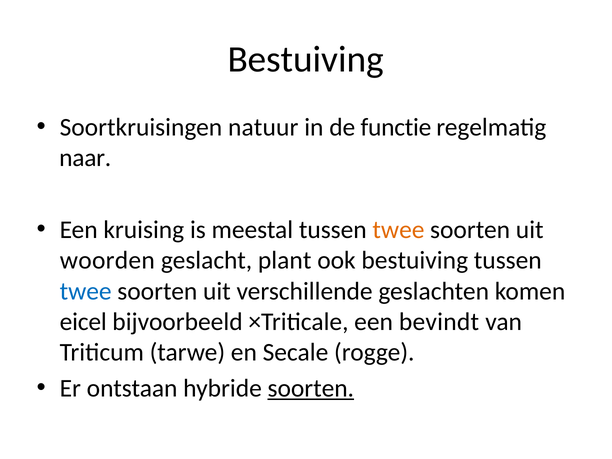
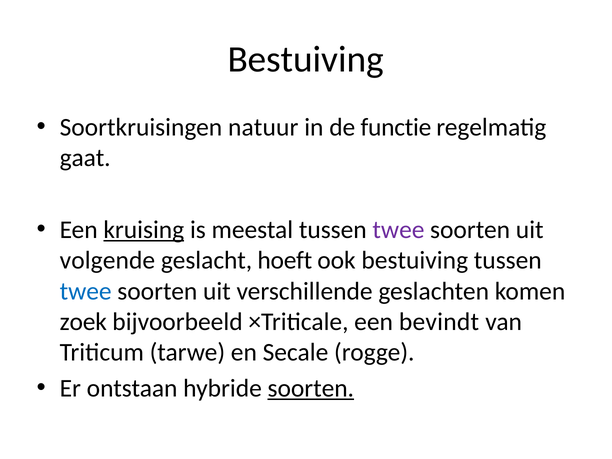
naar: naar -> gaat (85, 158)
kruising underline: none -> present (144, 230)
twee colour: orange -> purple (398, 230)
woorden: woorden -> volgende (107, 261)
plant: plant -> hoeft (285, 261)
eicel: eicel -> zoek (83, 322)
